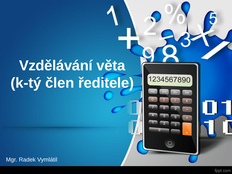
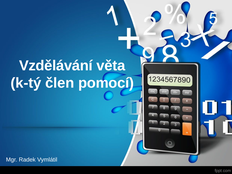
ředitele: ředitele -> pomocí (106, 83)
